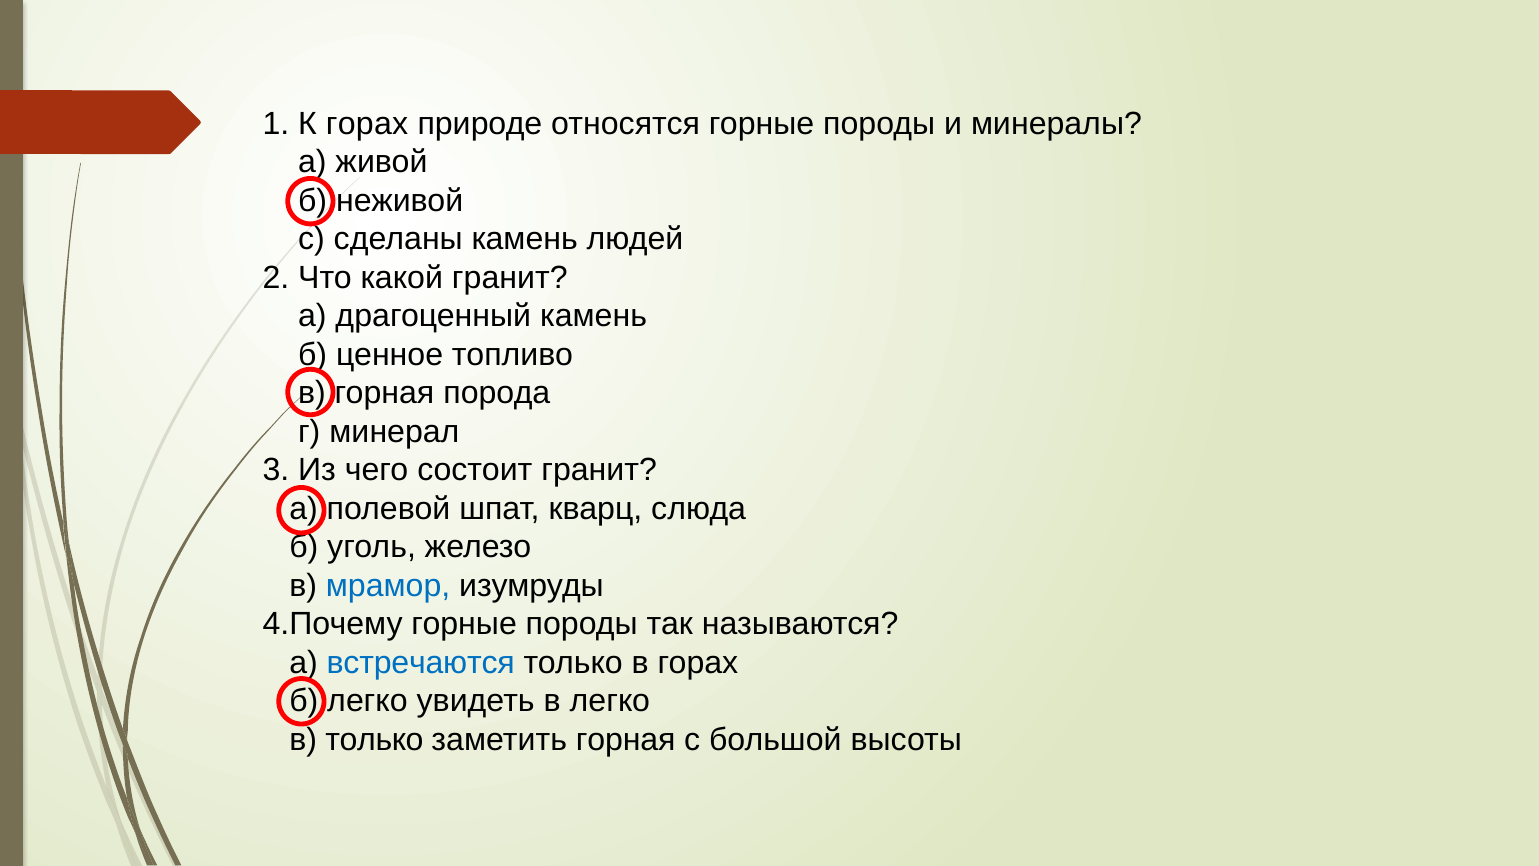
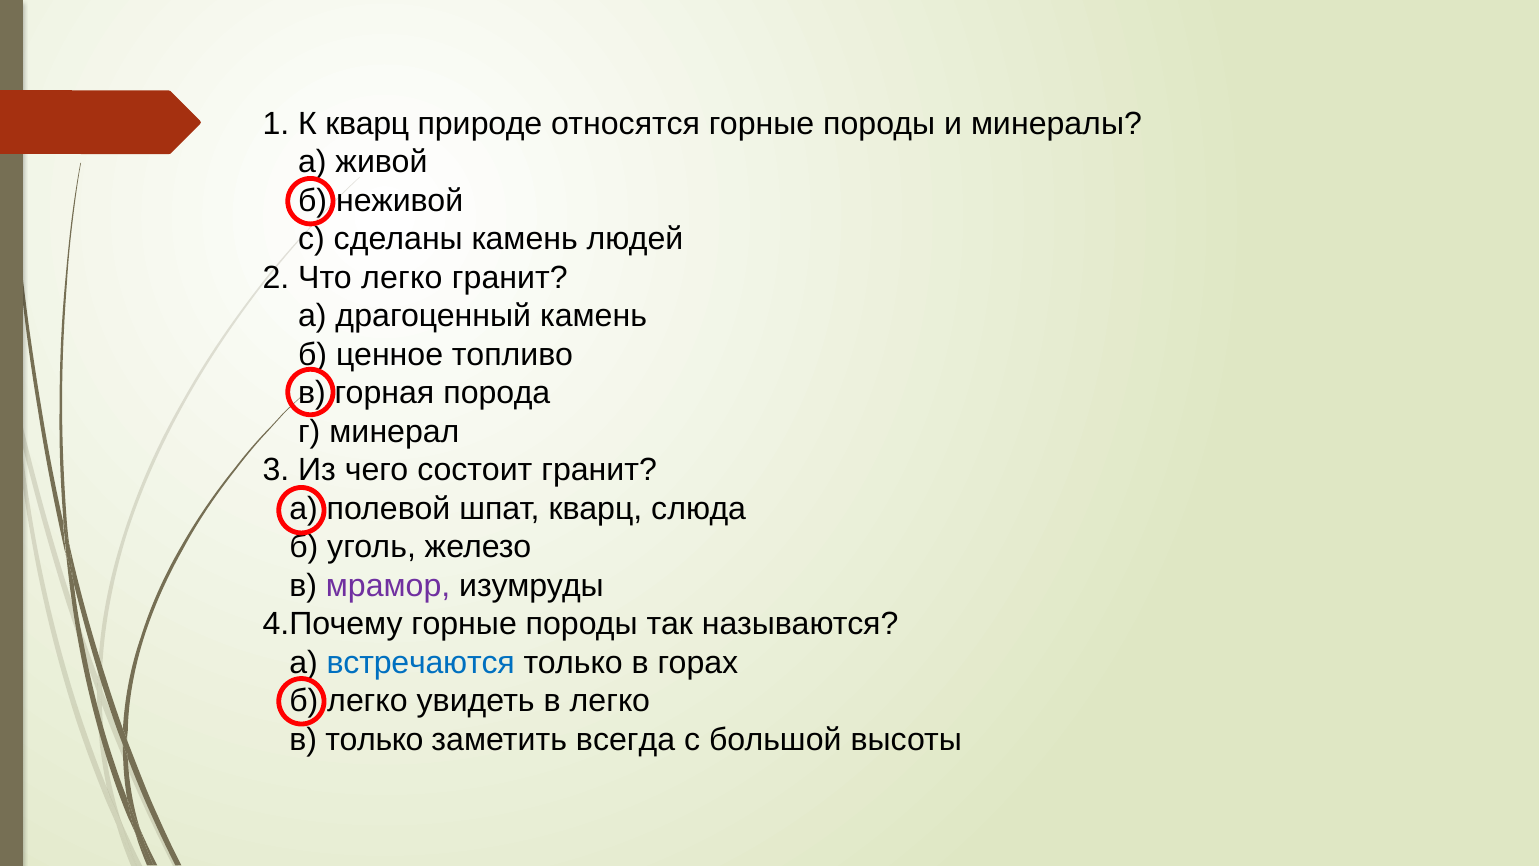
К горах: горах -> кварц (367, 124)
Что какой: какой -> легко (402, 278)
мрамор colour: blue -> purple (388, 586)
заметить горная: горная -> всегда (626, 740)
